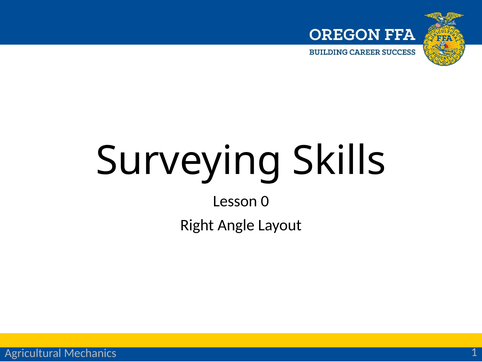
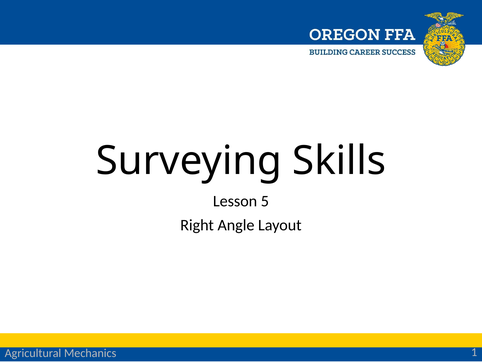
0: 0 -> 5 (265, 201)
